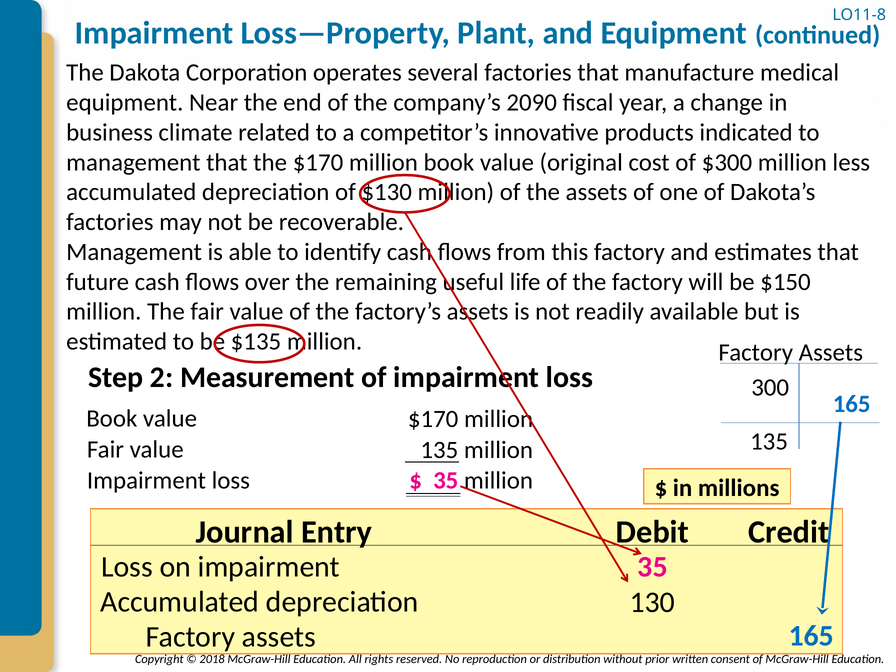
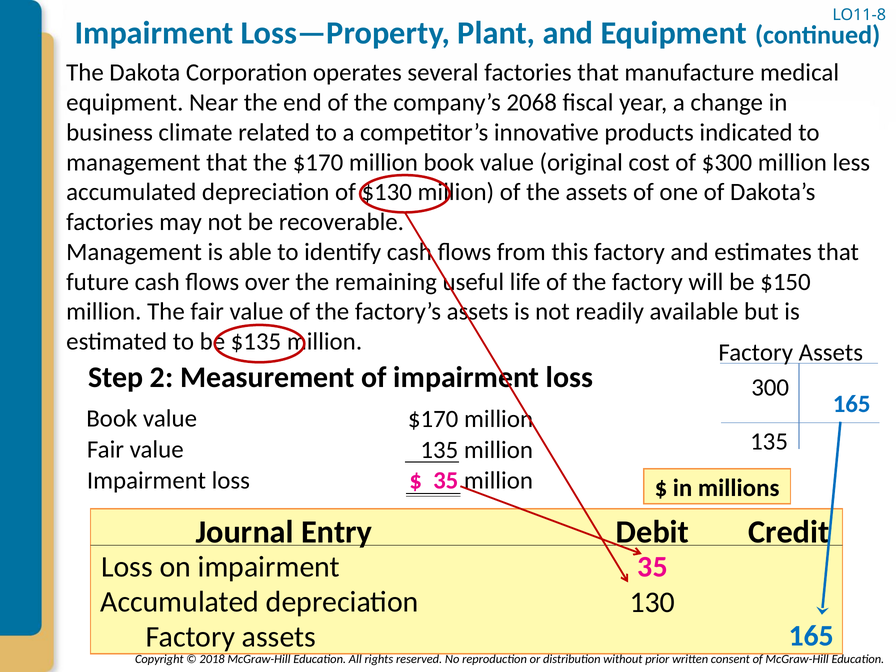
2090: 2090 -> 2068 (532, 103)
